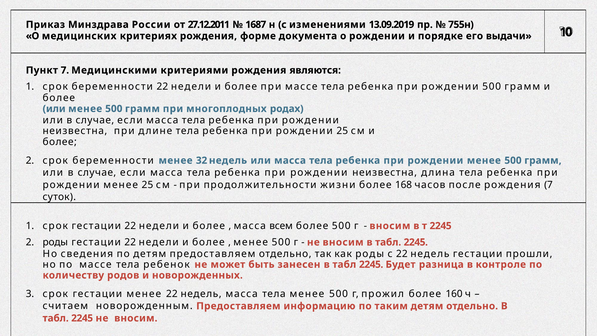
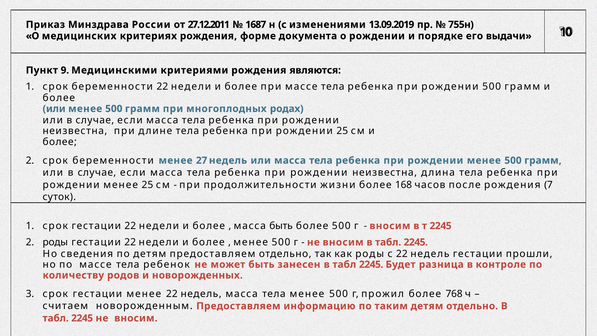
Пункт 7: 7 -> 9 (65, 70)
32: 32 -> 27 (202, 160)
масса всем: всем -> быть (281, 226)
160: 160 -> 768 (454, 294)
